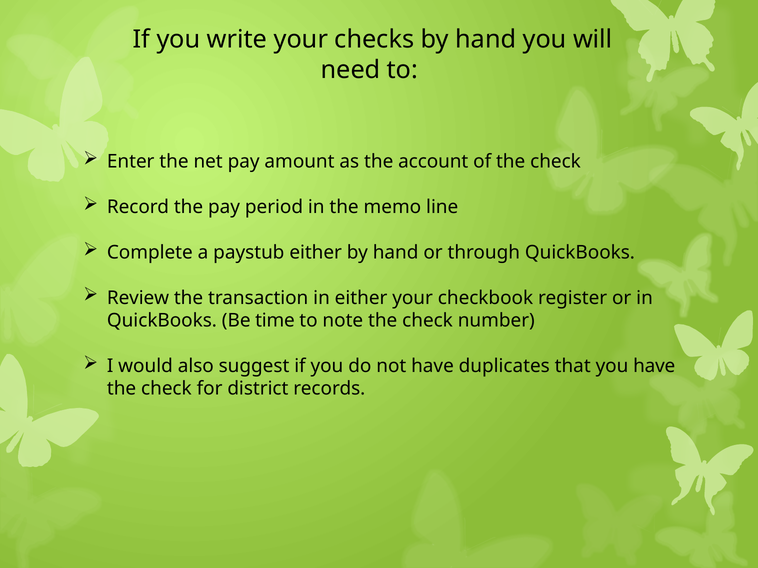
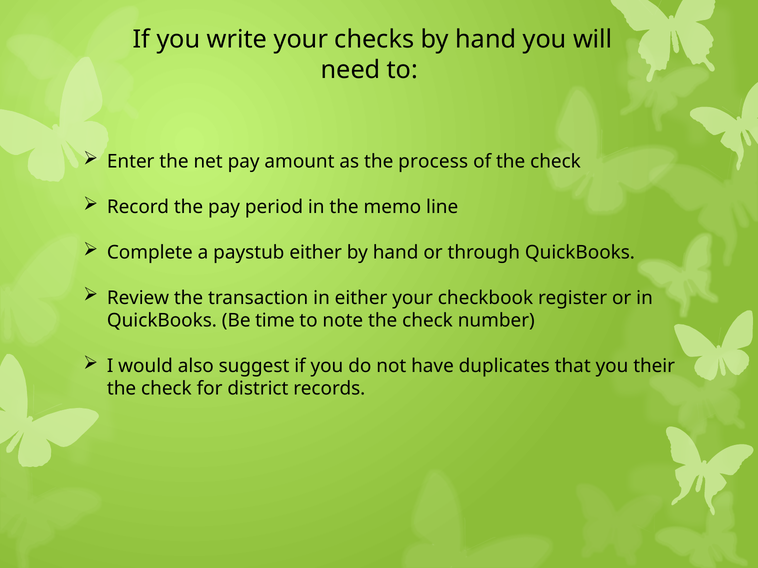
account: account -> process (433, 162)
you have: have -> their (654, 366)
